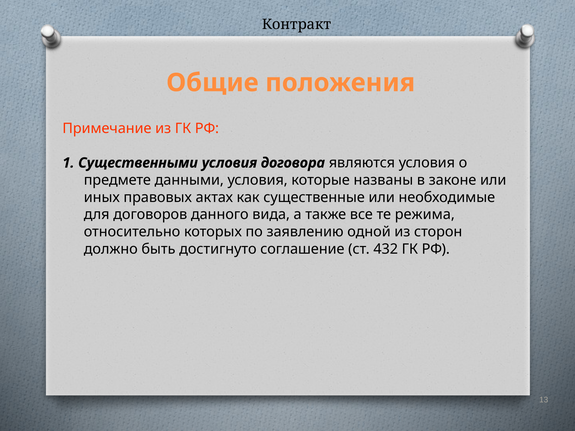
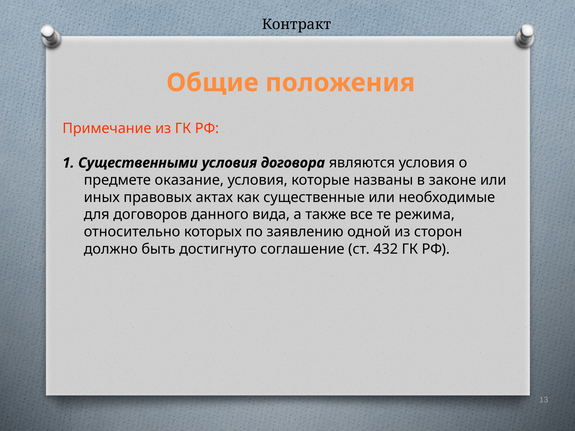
данными: данными -> оказание (189, 180)
